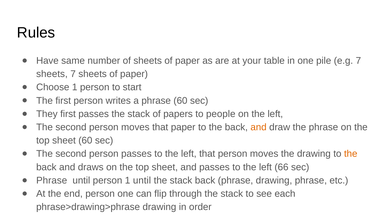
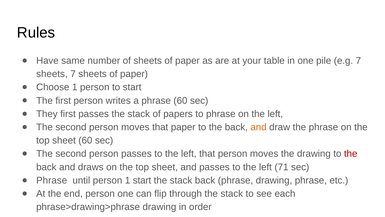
to people: people -> phrase (221, 114)
the colour: orange -> red (351, 153)
66: 66 -> 71 (281, 167)
1 until: until -> start (142, 180)
